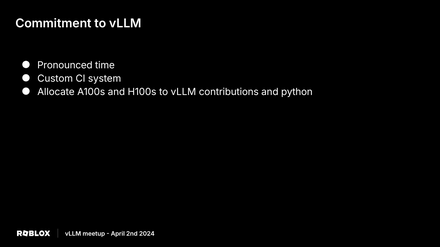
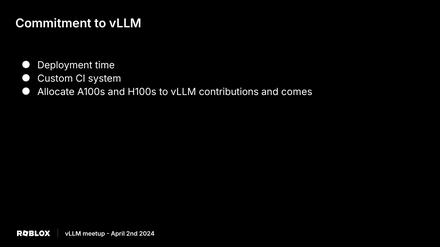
Pronounced: Pronounced -> Deployment (65, 65)
python: python -> comes (297, 92)
